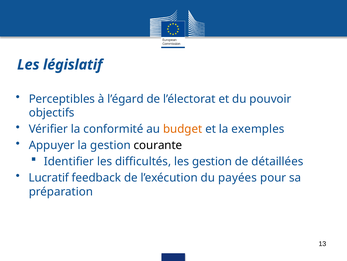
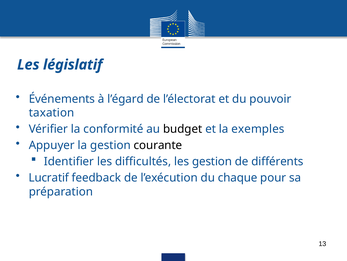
Perceptibles: Perceptibles -> Événements (62, 99)
objectifs: objectifs -> taxation (52, 113)
budget colour: orange -> black (183, 129)
détaillées: détaillées -> différents (277, 161)
payées: payées -> chaque (238, 177)
